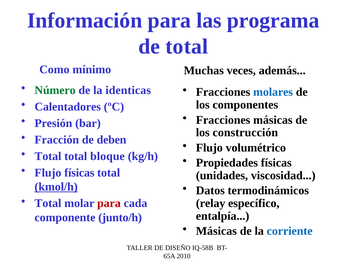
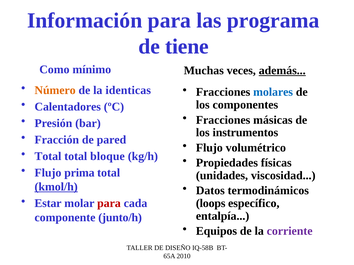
de total: total -> tiene (187, 47)
además underline: none -> present (282, 71)
Número colour: green -> orange (55, 90)
construcción: construcción -> instrumentos (245, 133)
deben: deben -> pared (111, 140)
Flujo físicas: físicas -> prima (79, 173)
Total: Total -> Estar (48, 204)
relay: relay -> loops (211, 204)
Másicas: Másicas -> Equipos (216, 231)
corriente colour: blue -> purple (290, 231)
